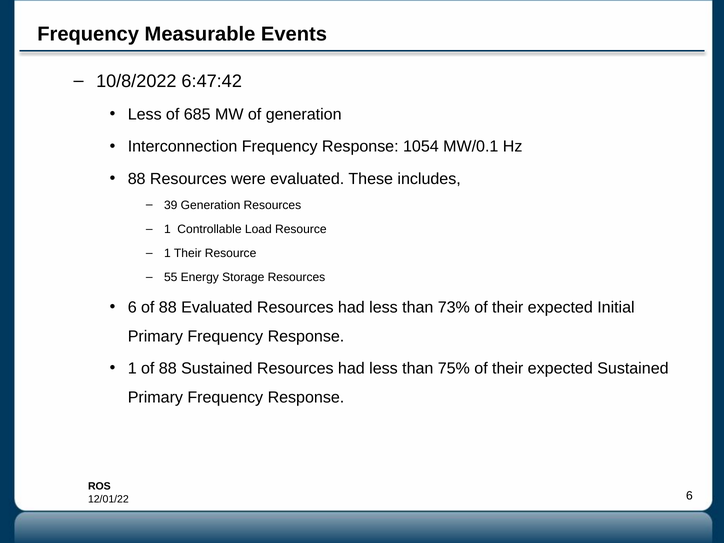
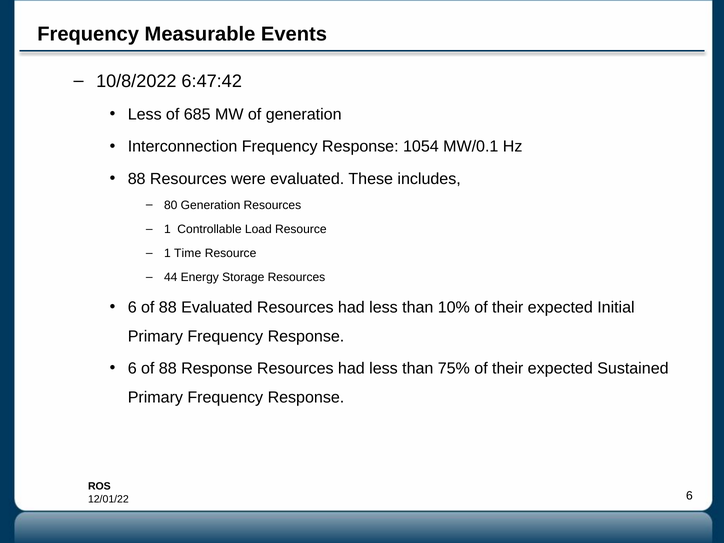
39: 39 -> 80 (171, 205)
1 Their: Their -> Time (188, 253)
55: 55 -> 44 (171, 277)
73%: 73% -> 10% (454, 307)
1: 1 -> 6 (132, 369)
88 Sustained: Sustained -> Response (217, 369)
